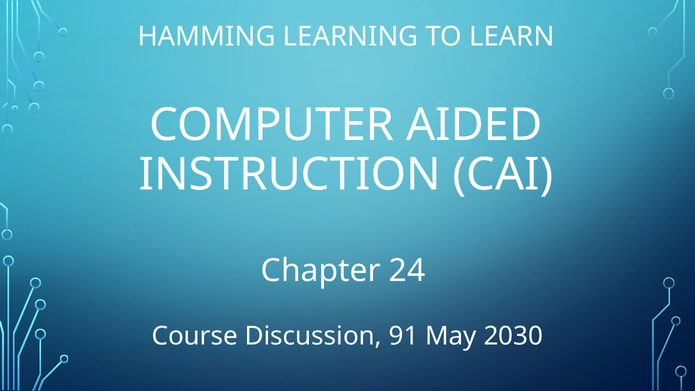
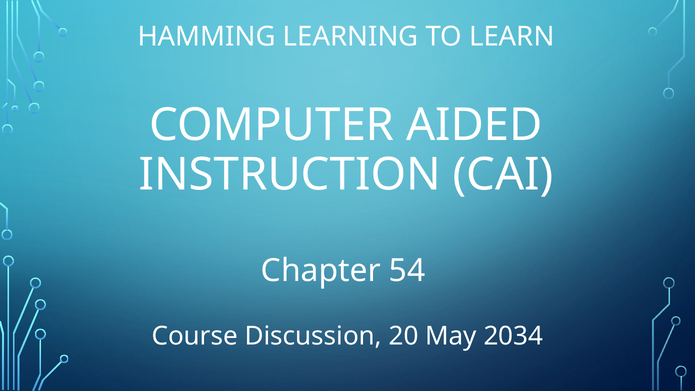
24: 24 -> 54 (407, 270)
91: 91 -> 20 (404, 336)
2030: 2030 -> 2034 (513, 336)
